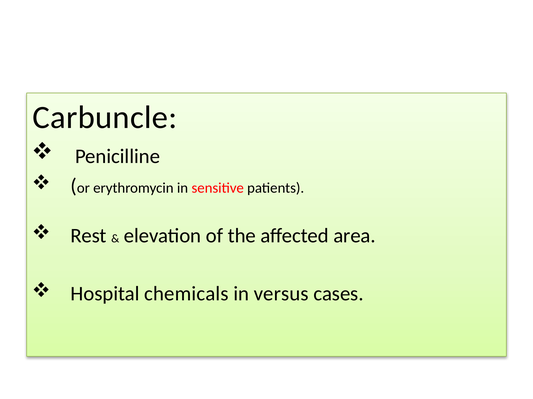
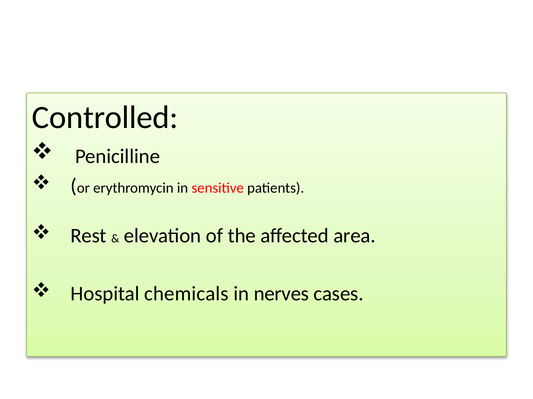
Carbuncle: Carbuncle -> Controlled (105, 118)
versus: versus -> nerves (281, 294)
